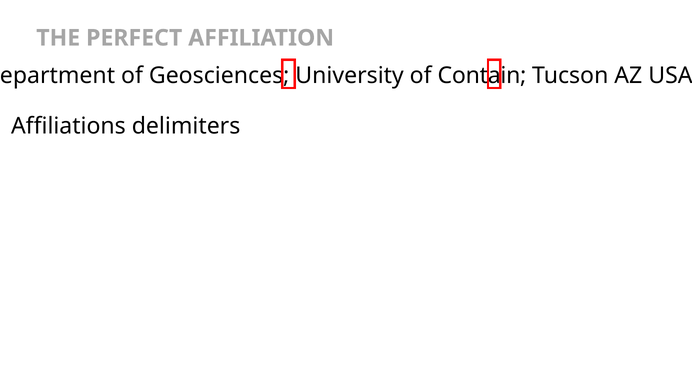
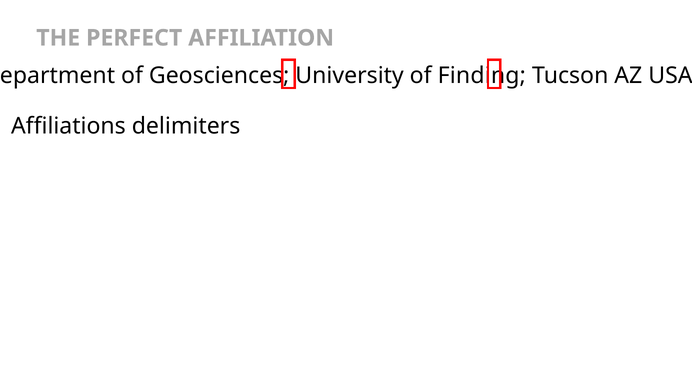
Contain: Contain -> Finding (482, 76)
